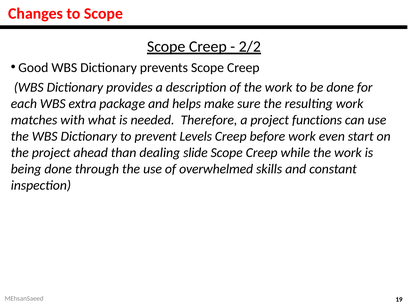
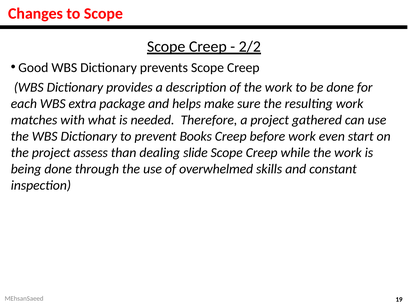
functions: functions -> gathered (317, 120)
Levels: Levels -> Books (196, 136)
ahead: ahead -> assess (91, 153)
